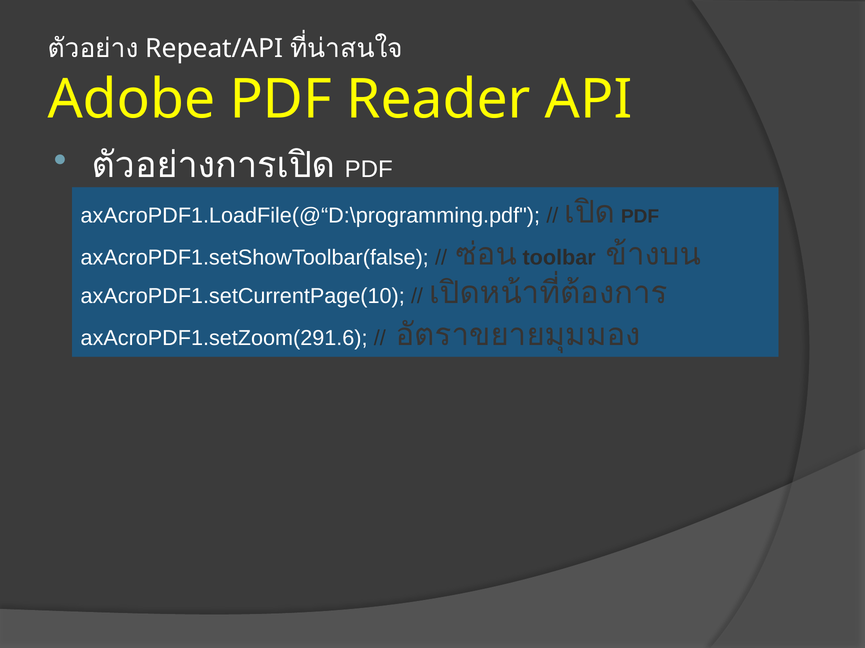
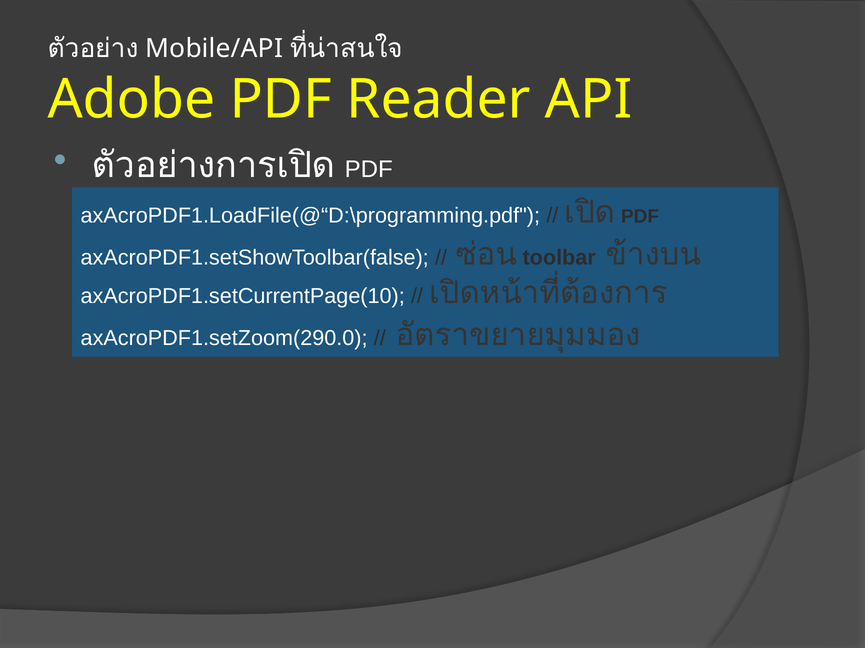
Repeat/API: Repeat/API -> Mobile/API (214, 49)
axAcroPDF1.setZoom(291.6: axAcroPDF1.setZoom(291.6 -> axAcroPDF1.setZoom(290.0 (224, 339)
